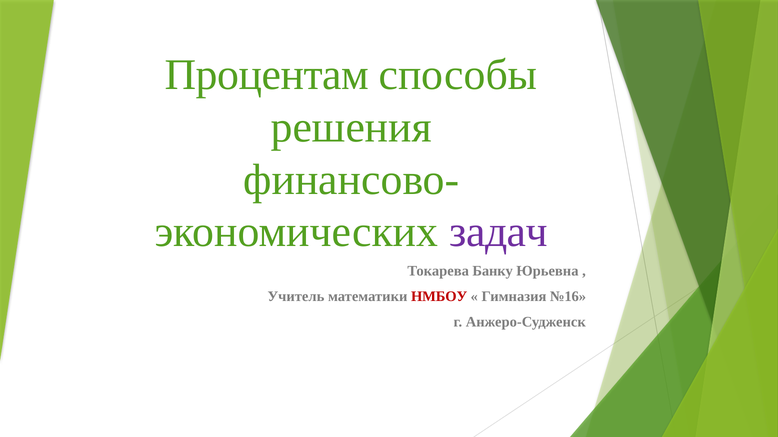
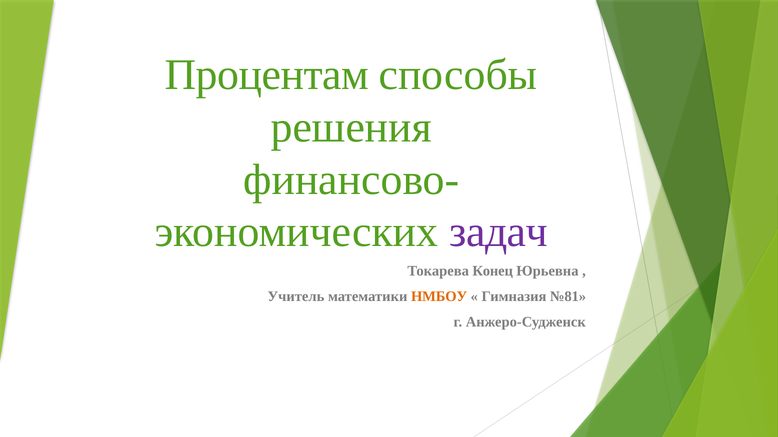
Банку: Банку -> Конец (493, 271)
НМБОУ colour: red -> orange (439, 297)
№16: №16 -> №81 (568, 297)
